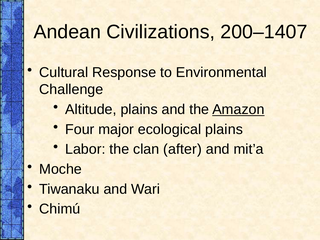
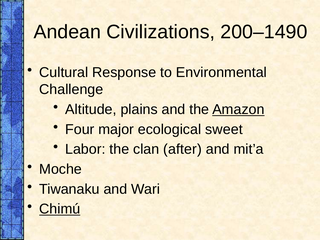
200–1407: 200–1407 -> 200–1490 (264, 32)
ecological plains: plains -> sweet (224, 129)
Chimú underline: none -> present (60, 209)
